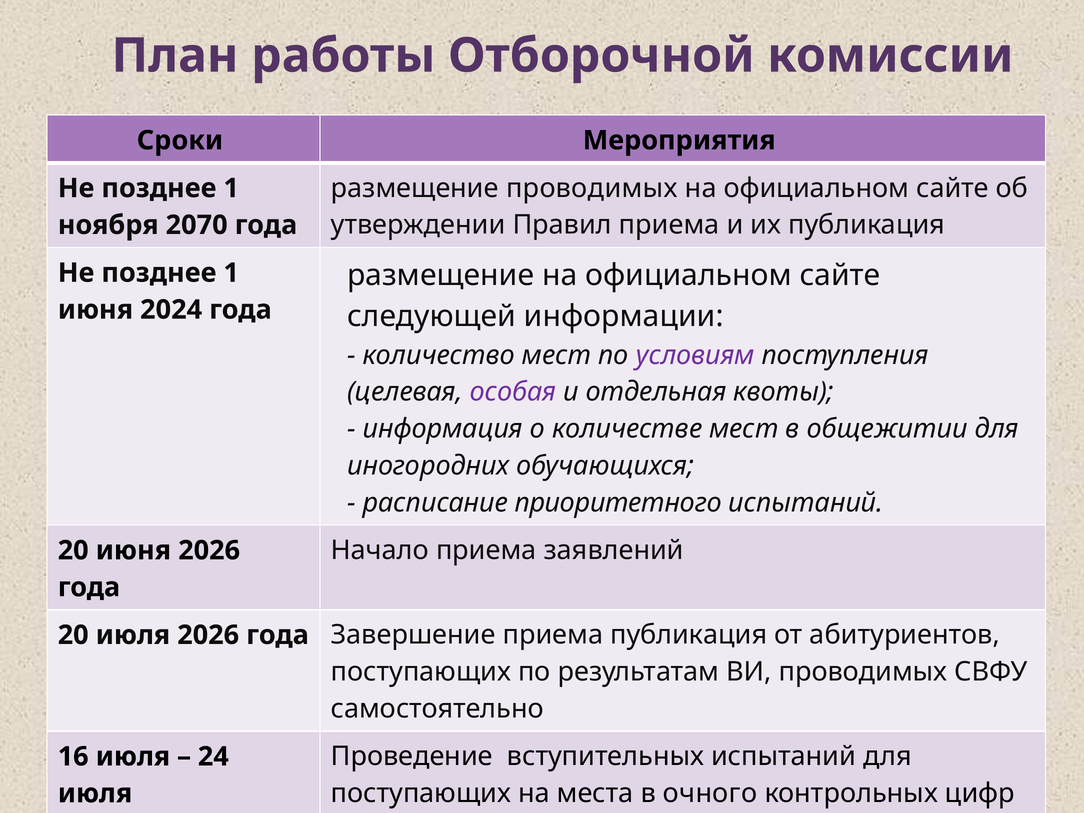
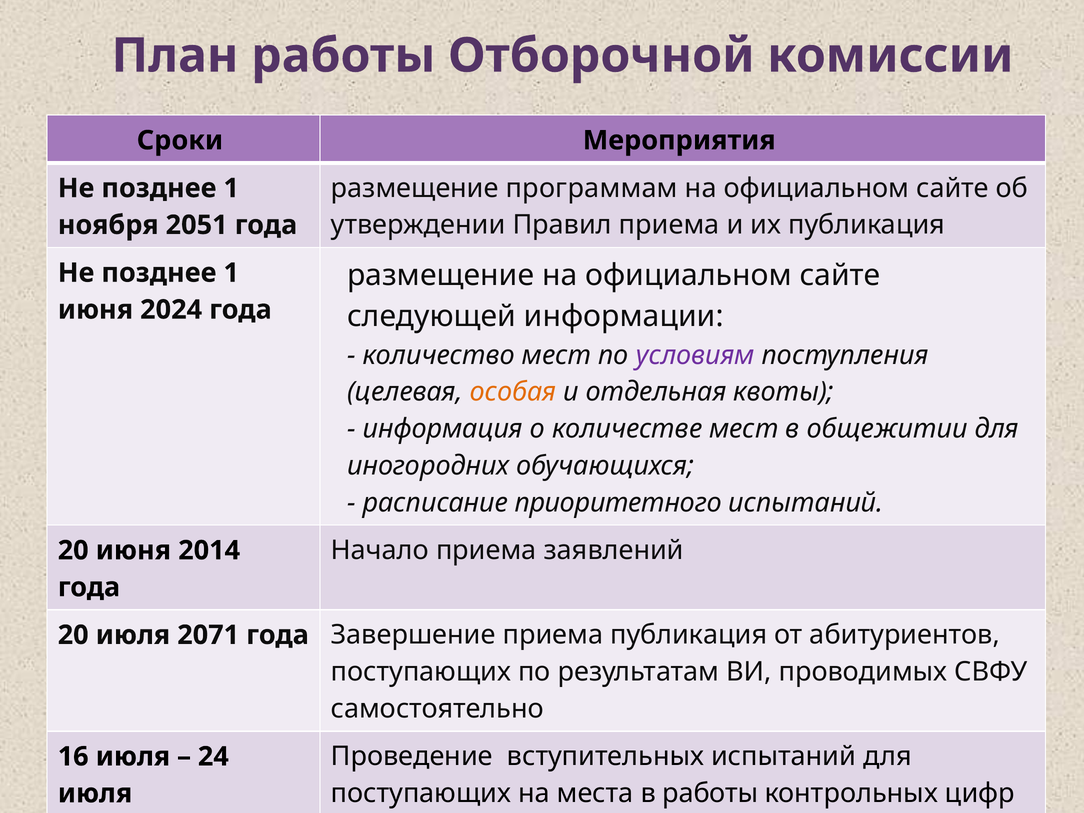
размещение проводимых: проводимых -> программам (592, 188)
2070: 2070 -> 2051 (197, 225)
особая colour: purple -> orange (513, 392)
июня 2026: 2026 -> 2014 (209, 550)
июля 2026: 2026 -> 2071 (208, 635)
в очного: очного -> работы (710, 793)
